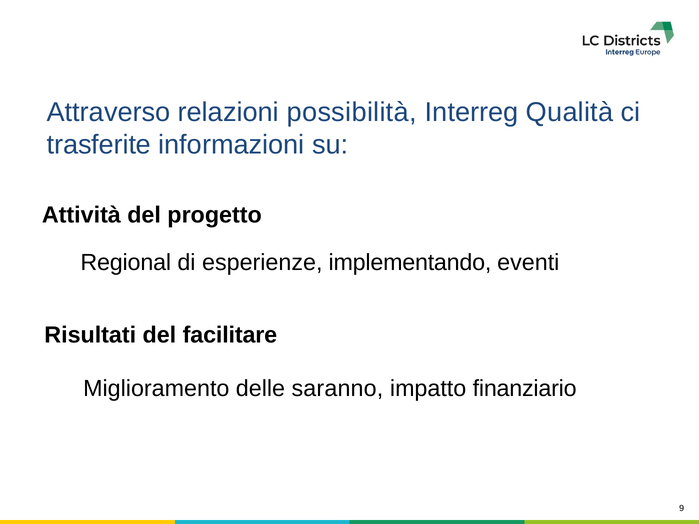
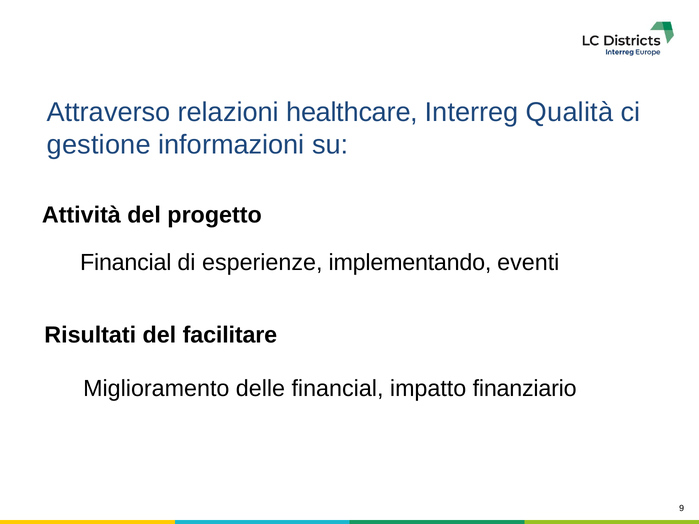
possibilità: possibilità -> healthcare (352, 112)
trasferite: trasferite -> gestione (99, 145)
Regional: Regional -> Financial (126, 263)
delle saranno: saranno -> financial (338, 389)
